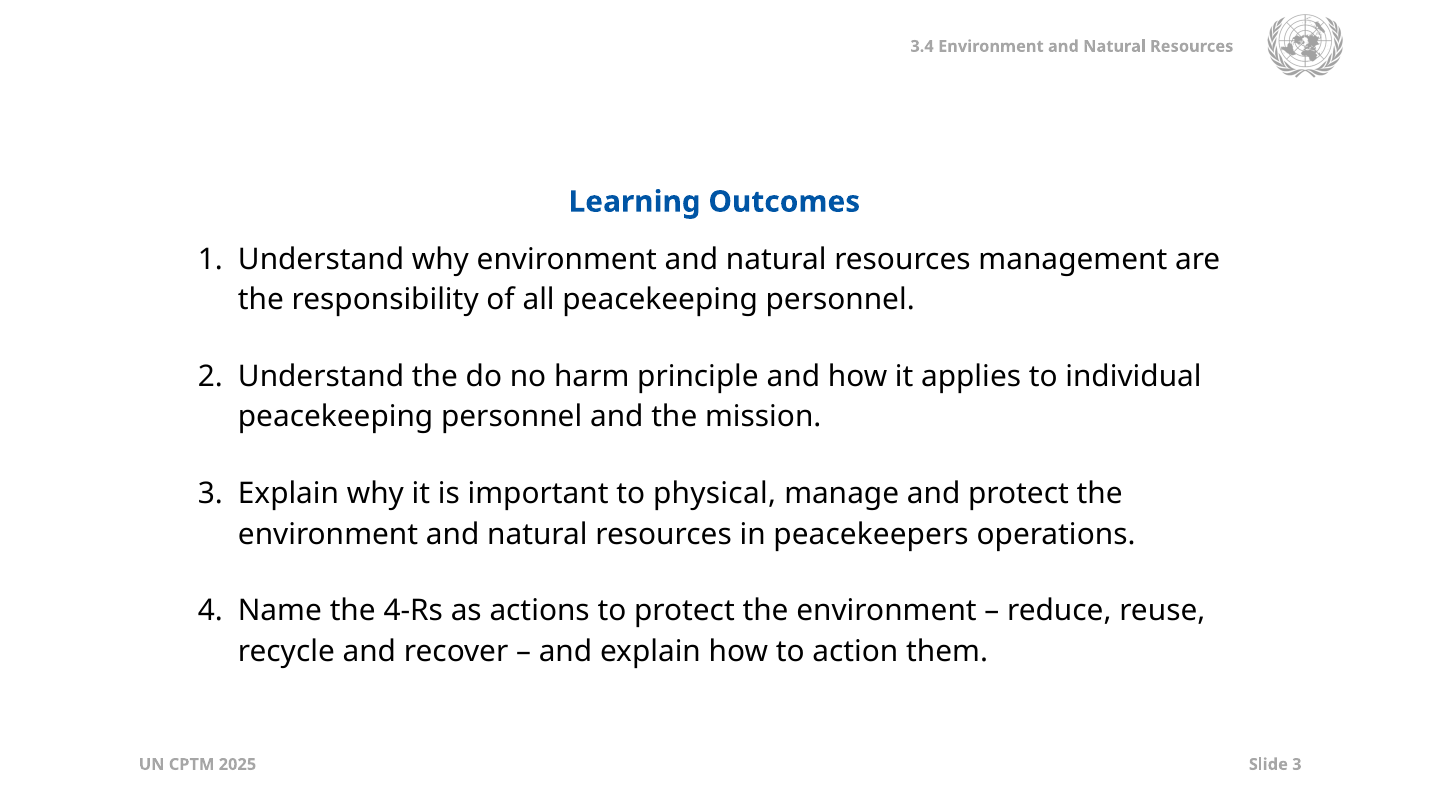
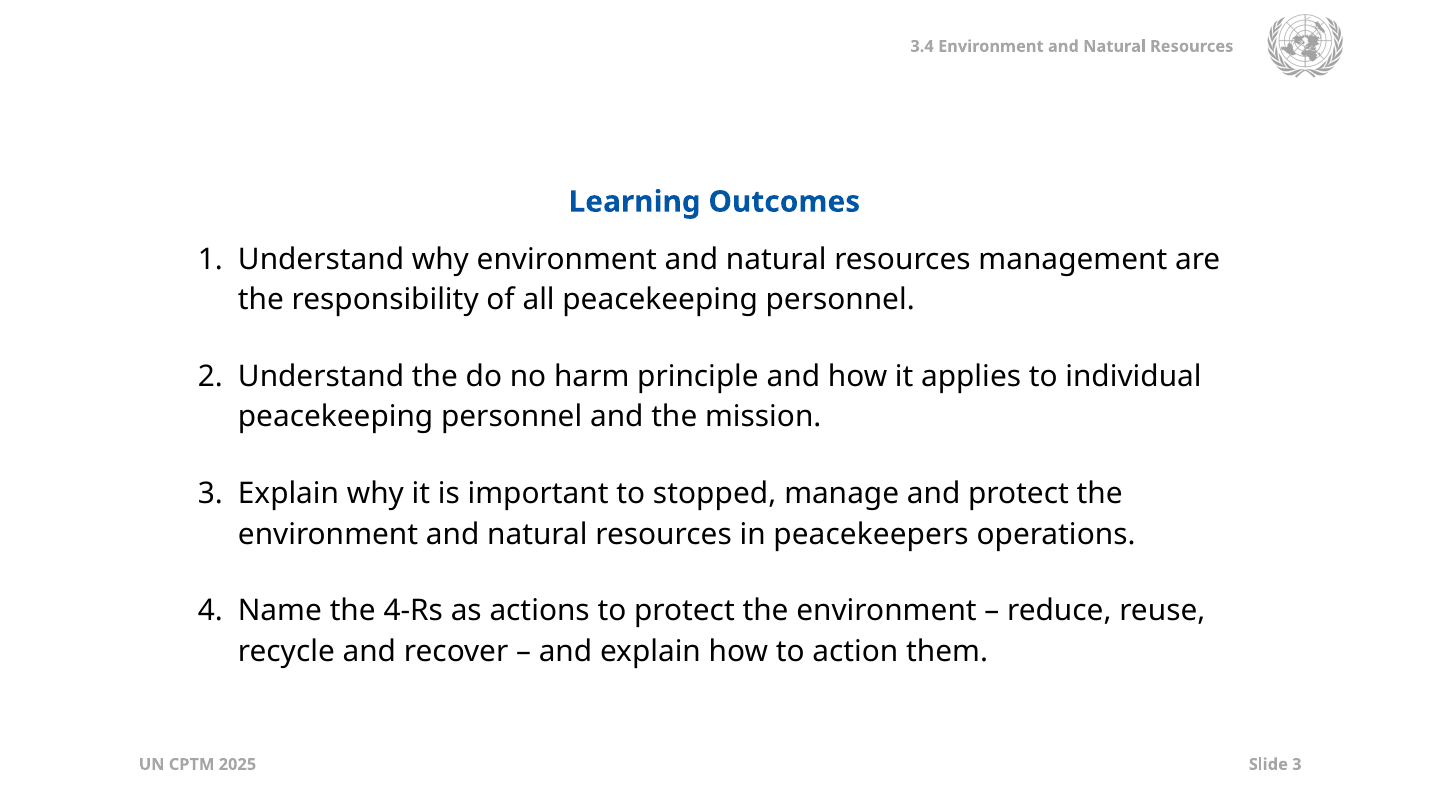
physical: physical -> stopped (715, 493)
